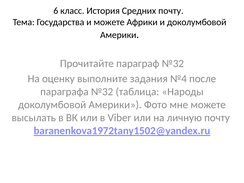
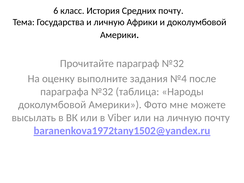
и можете: можете -> личную (109, 22)
